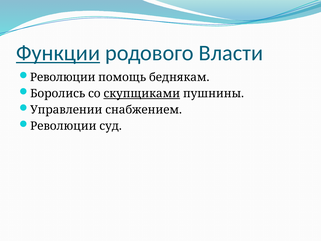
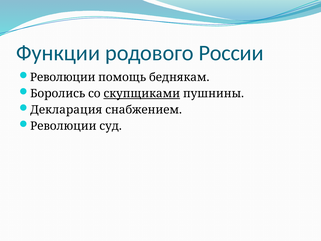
Функции underline: present -> none (58, 53)
Власти: Власти -> России (231, 53)
Управлении: Управлении -> Декларация (66, 110)
